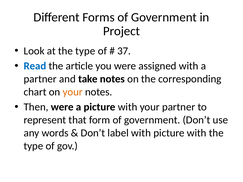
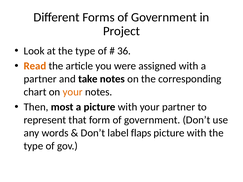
37: 37 -> 36 (124, 51)
Read colour: blue -> orange (35, 66)
Then were: were -> most (62, 107)
label with: with -> flaps (141, 133)
